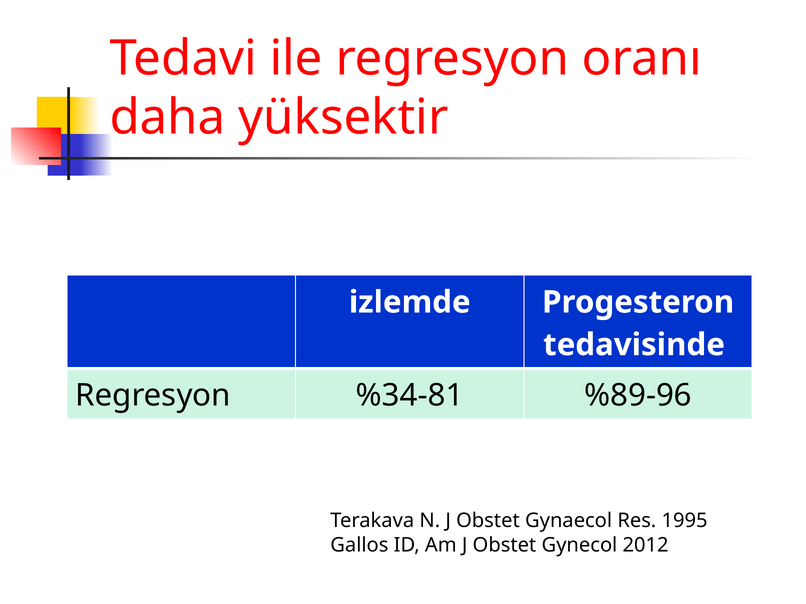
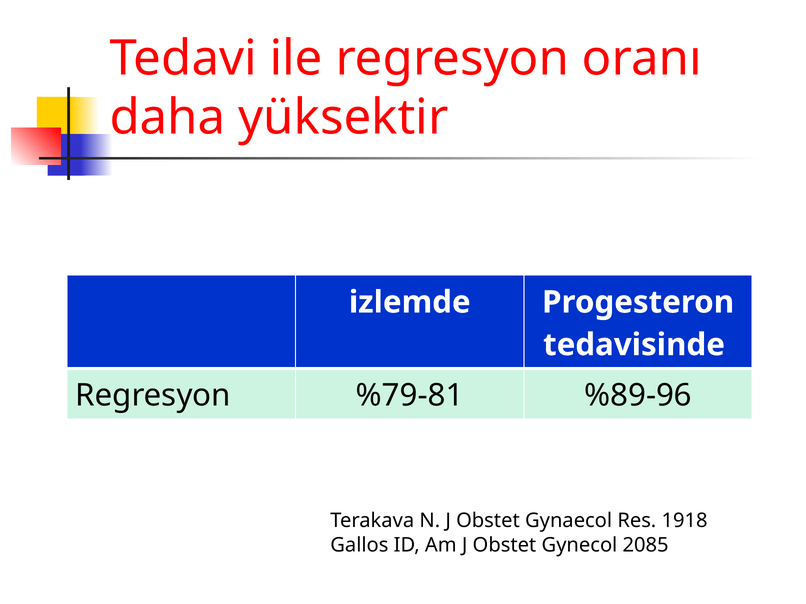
%34-81: %34-81 -> %79-81 (410, 396)
1995: 1995 -> 1918 (685, 521)
2012: 2012 -> 2085 (646, 545)
